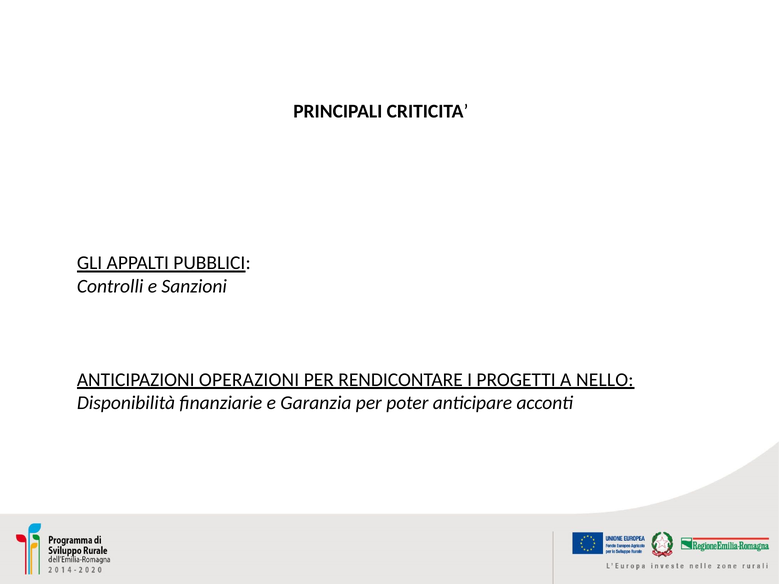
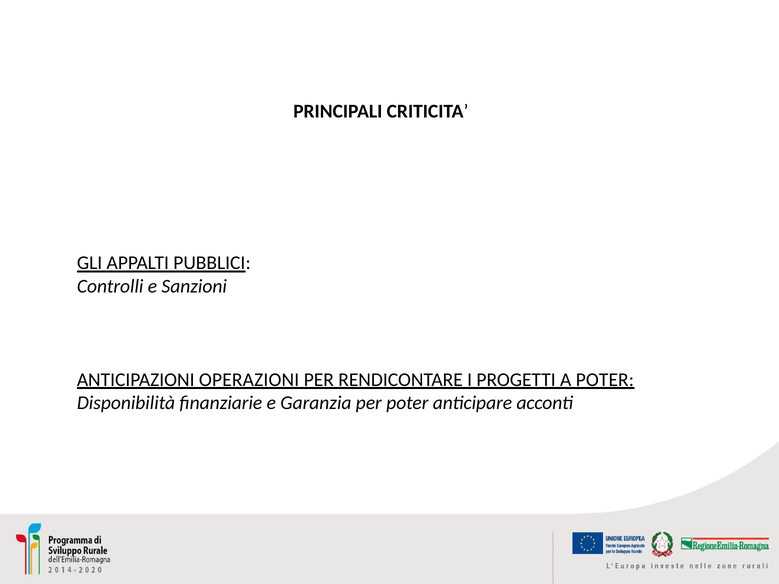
A NELLO: NELLO -> POTER (605, 380)
